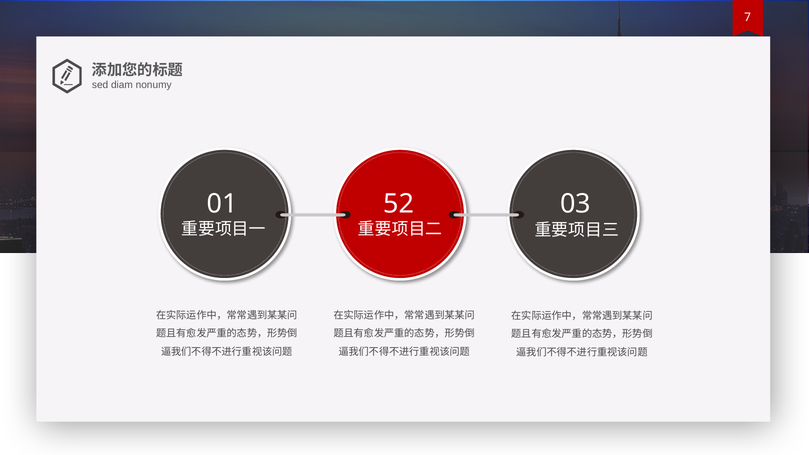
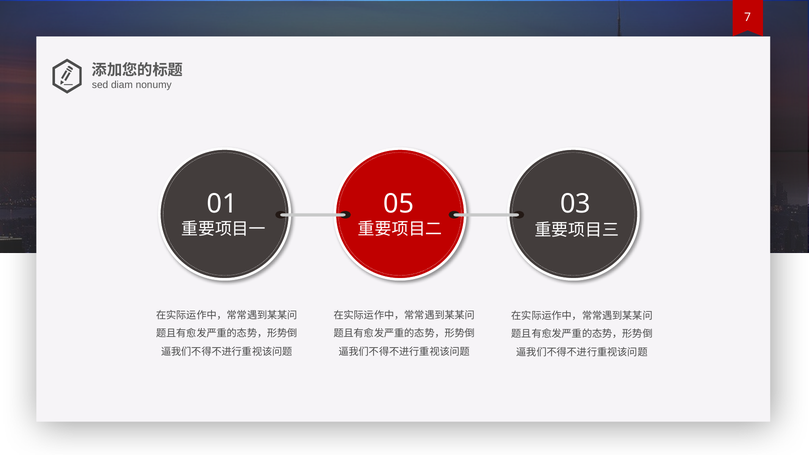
52: 52 -> 05 (399, 204)
